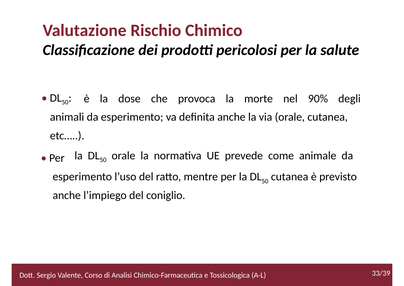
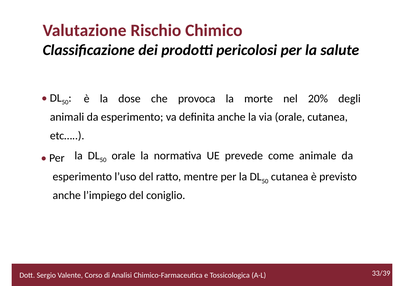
90%: 90% -> 20% (318, 98)
